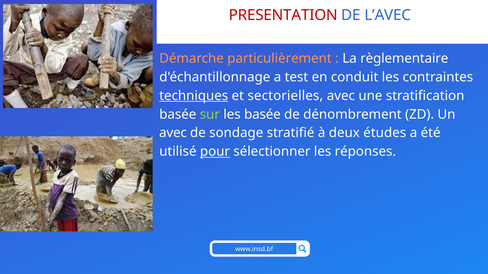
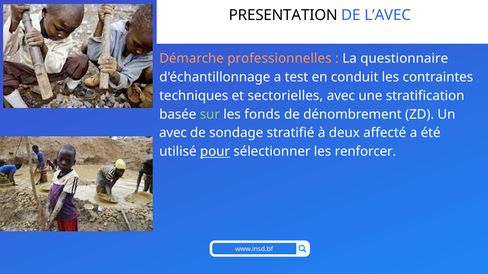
PRESENTATION colour: red -> black (283, 15)
particulièrement: particulièrement -> professionnelles (279, 59)
règlementaire: règlementaire -> questionnaire (404, 59)
techniques underline: present -> none (194, 96)
les basée: basée -> fonds (262, 115)
études: études -> affecté (385, 133)
réponses: réponses -> renforcer (365, 152)
